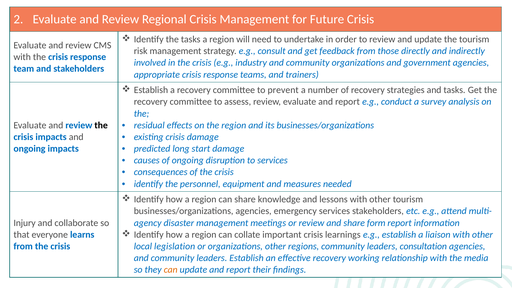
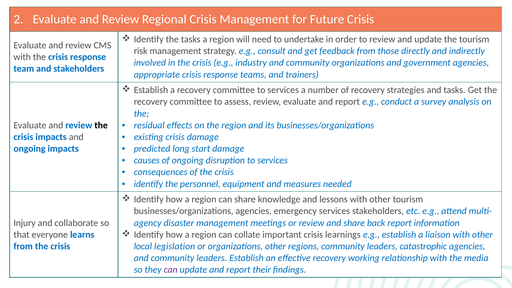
committee to prevent: prevent -> services (283, 90)
form: form -> back (376, 223)
consultation: consultation -> catastrophic (423, 246)
can colour: orange -> purple (171, 270)
